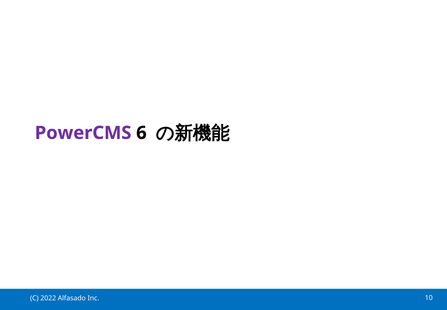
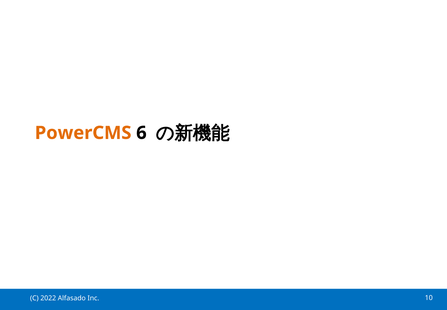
PowerCMS colour: purple -> orange (83, 133)
